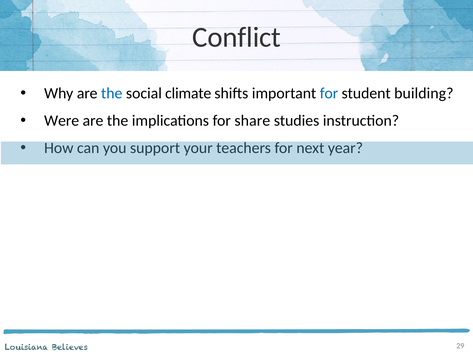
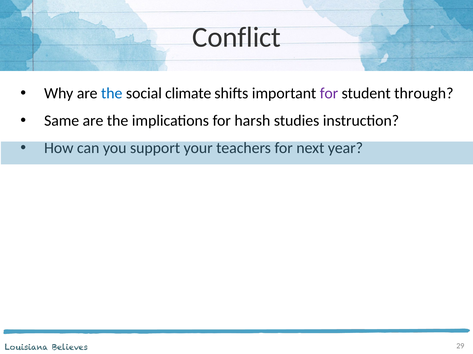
for colour: blue -> purple (329, 94)
building: building -> through (424, 94)
Were: Were -> Same (62, 121)
share: share -> harsh (252, 121)
